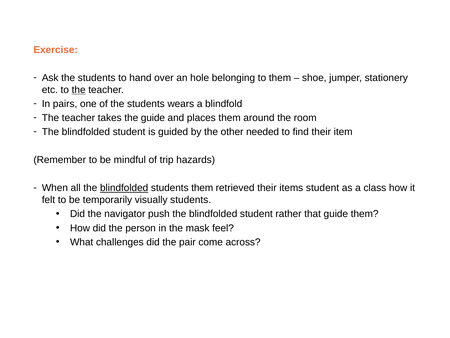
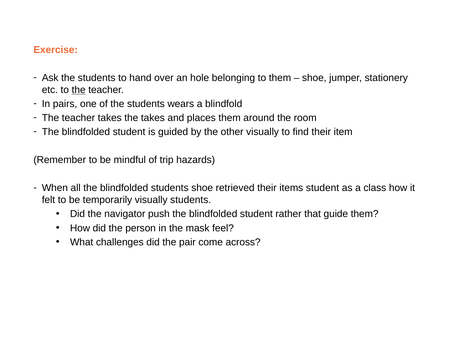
the guide: guide -> takes (153, 118)
other needed: needed -> visually (263, 132)
blindfolded underline: present -> none (124, 188)
students them: them -> shoe (202, 188)
